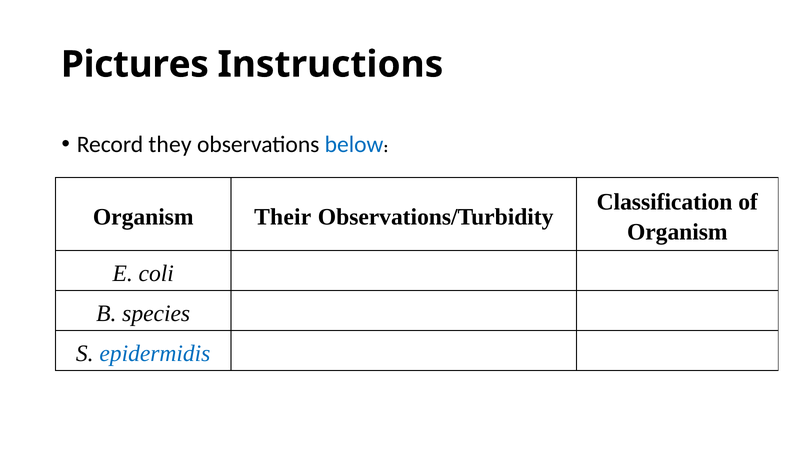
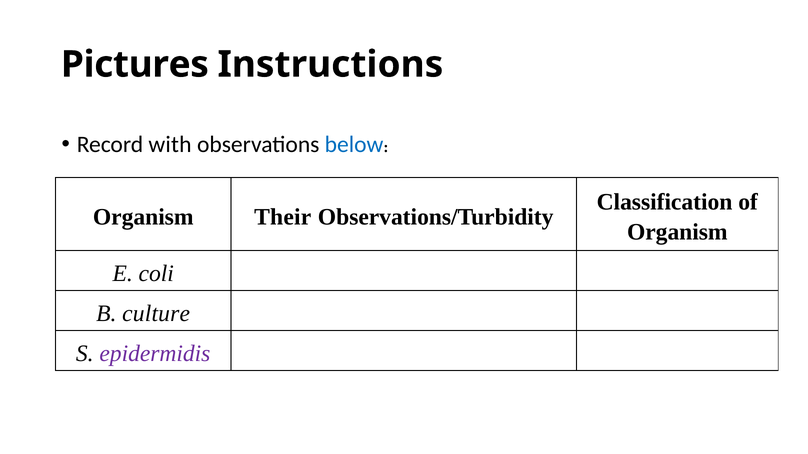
they: they -> with (170, 145)
species: species -> culture (156, 314)
epidermidis colour: blue -> purple (155, 354)
